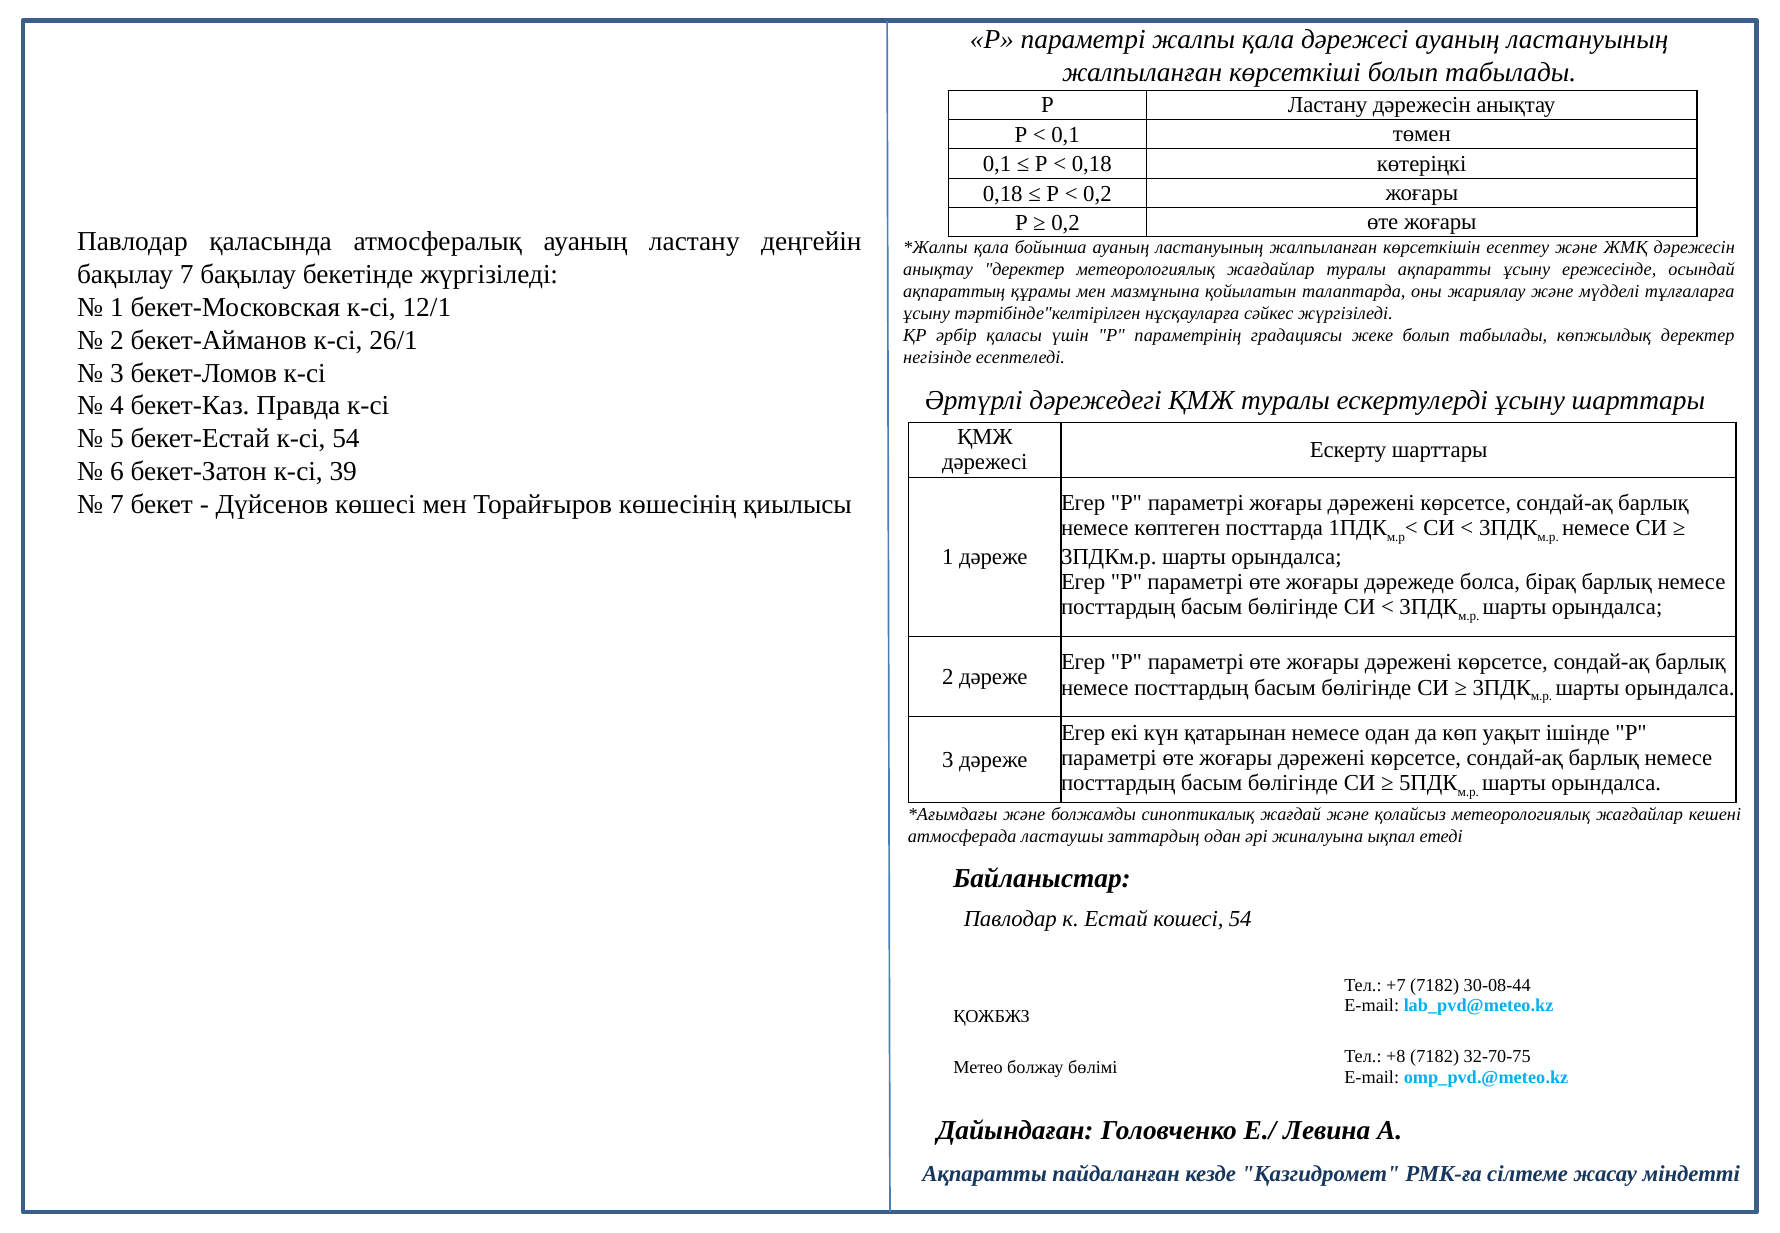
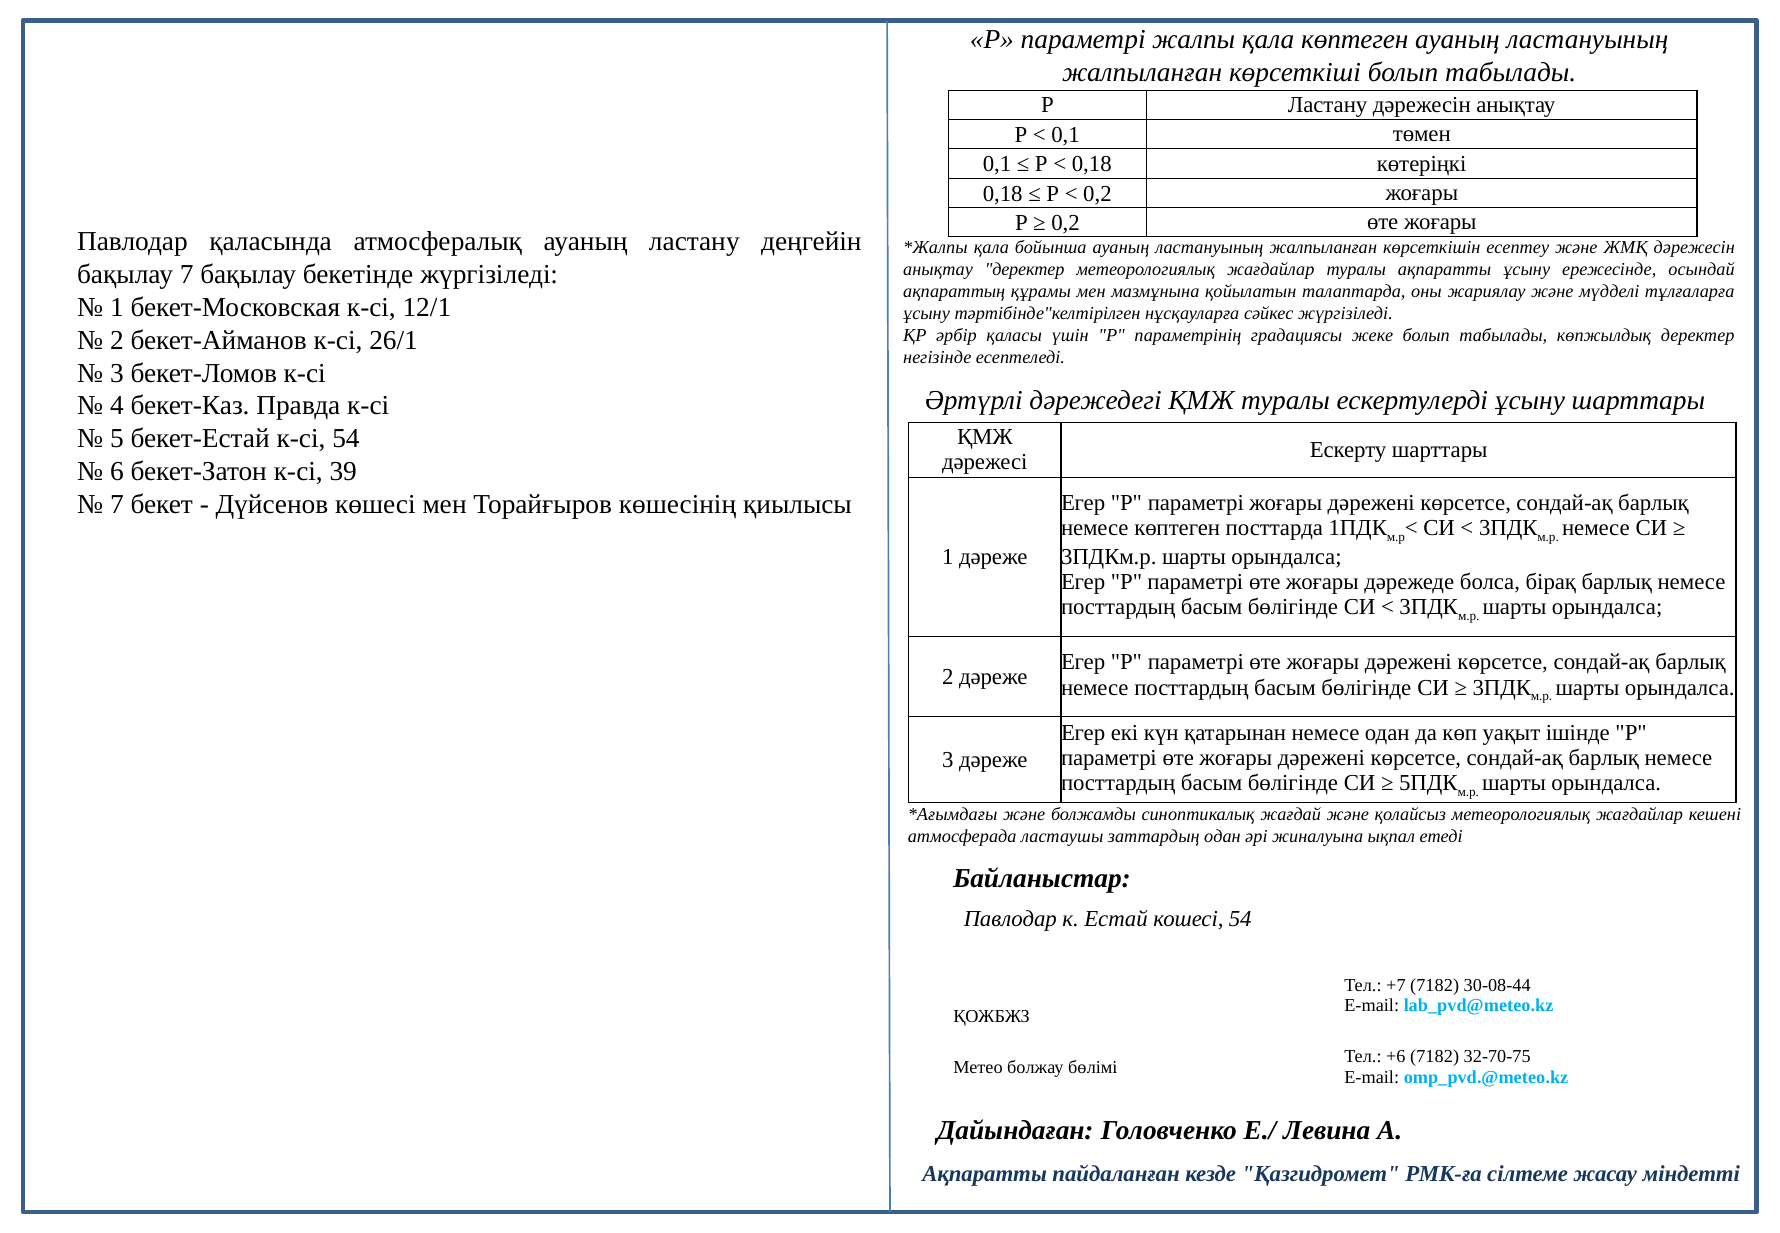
қала дәрежесі: дәрежесі -> көптеген (1355, 39)
+8: +8 -> +6 (1396, 1056)
